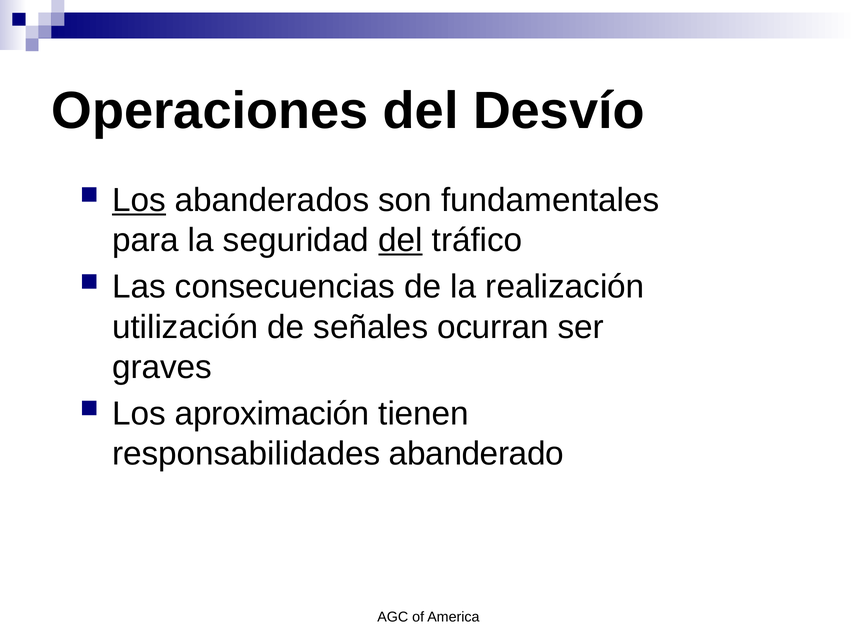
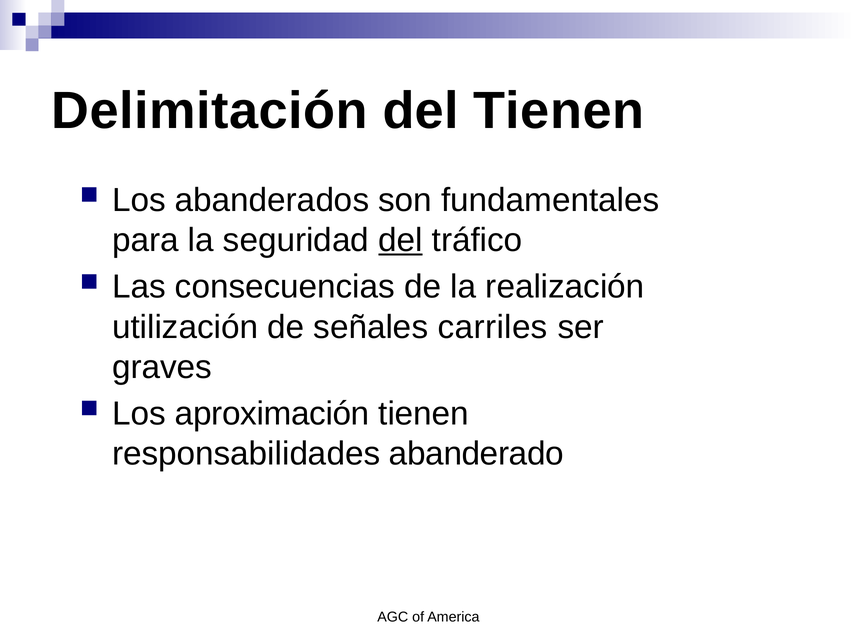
Operaciones: Operaciones -> Delimitación (210, 111)
del Desvío: Desvío -> Tienen (559, 111)
Los underline: present -> none (139, 200)
ocurran: ocurran -> carriles (493, 327)
